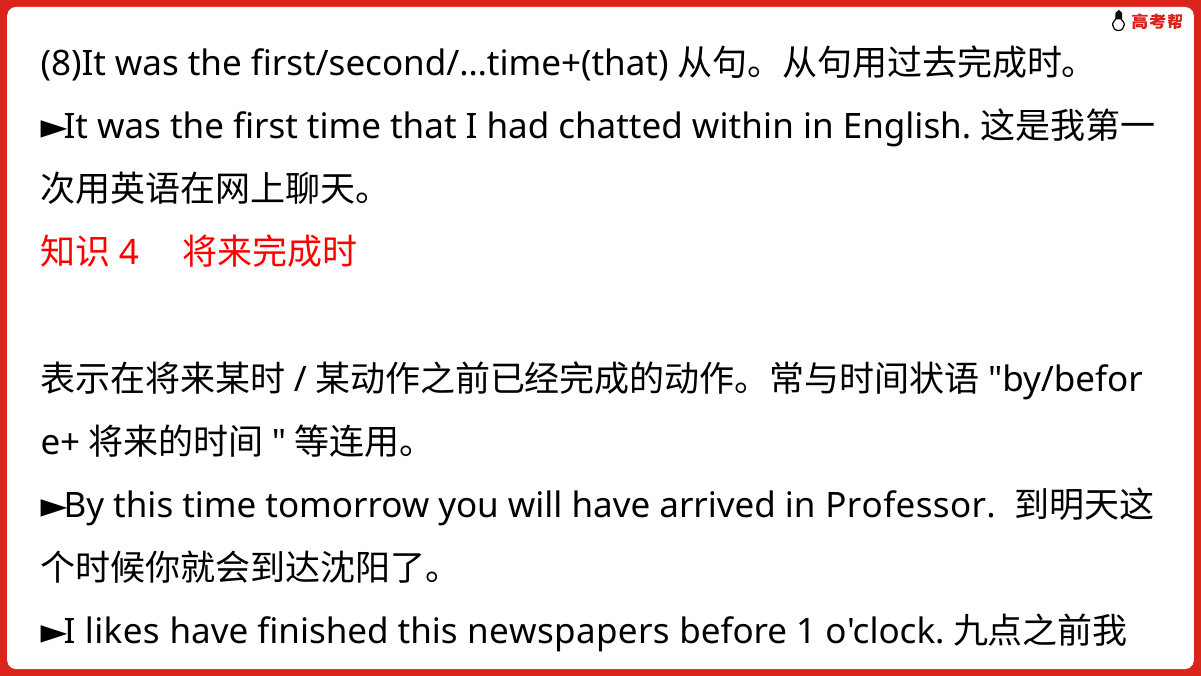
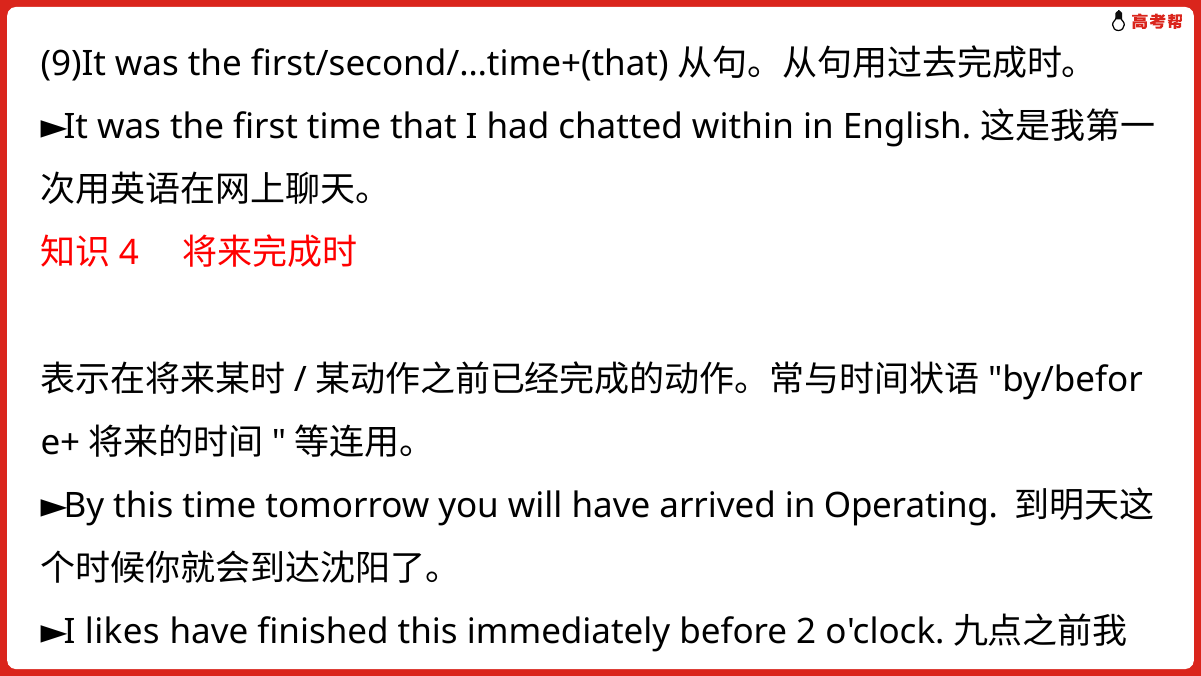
8)It: 8)It -> 9)It (73, 64)
Professor: Professor -> Operating (911, 506)
newspapers: newspapers -> immediately (569, 632)
1: 1 -> 2 (806, 632)
